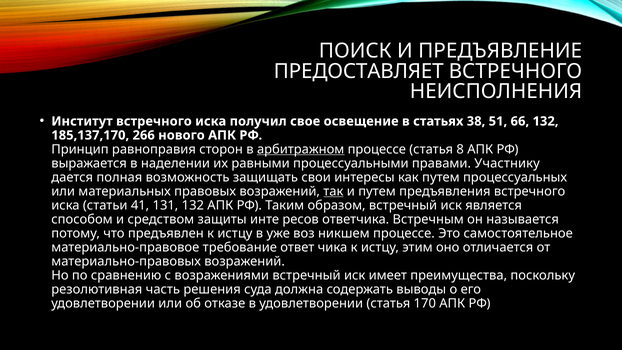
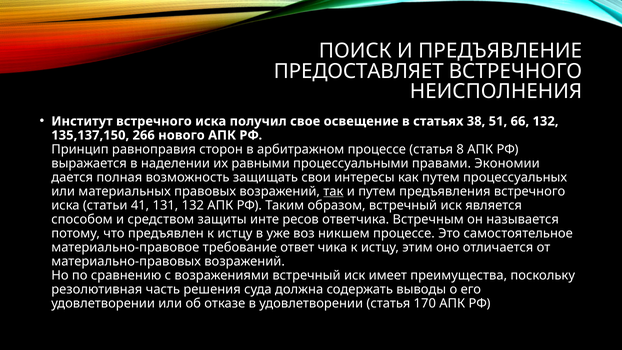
185,137,170: 185,137,170 -> 135,137,150 (90, 135)
арбитражном underline: present -> none (301, 149)
Участнику: Участнику -> Экономии (507, 163)
